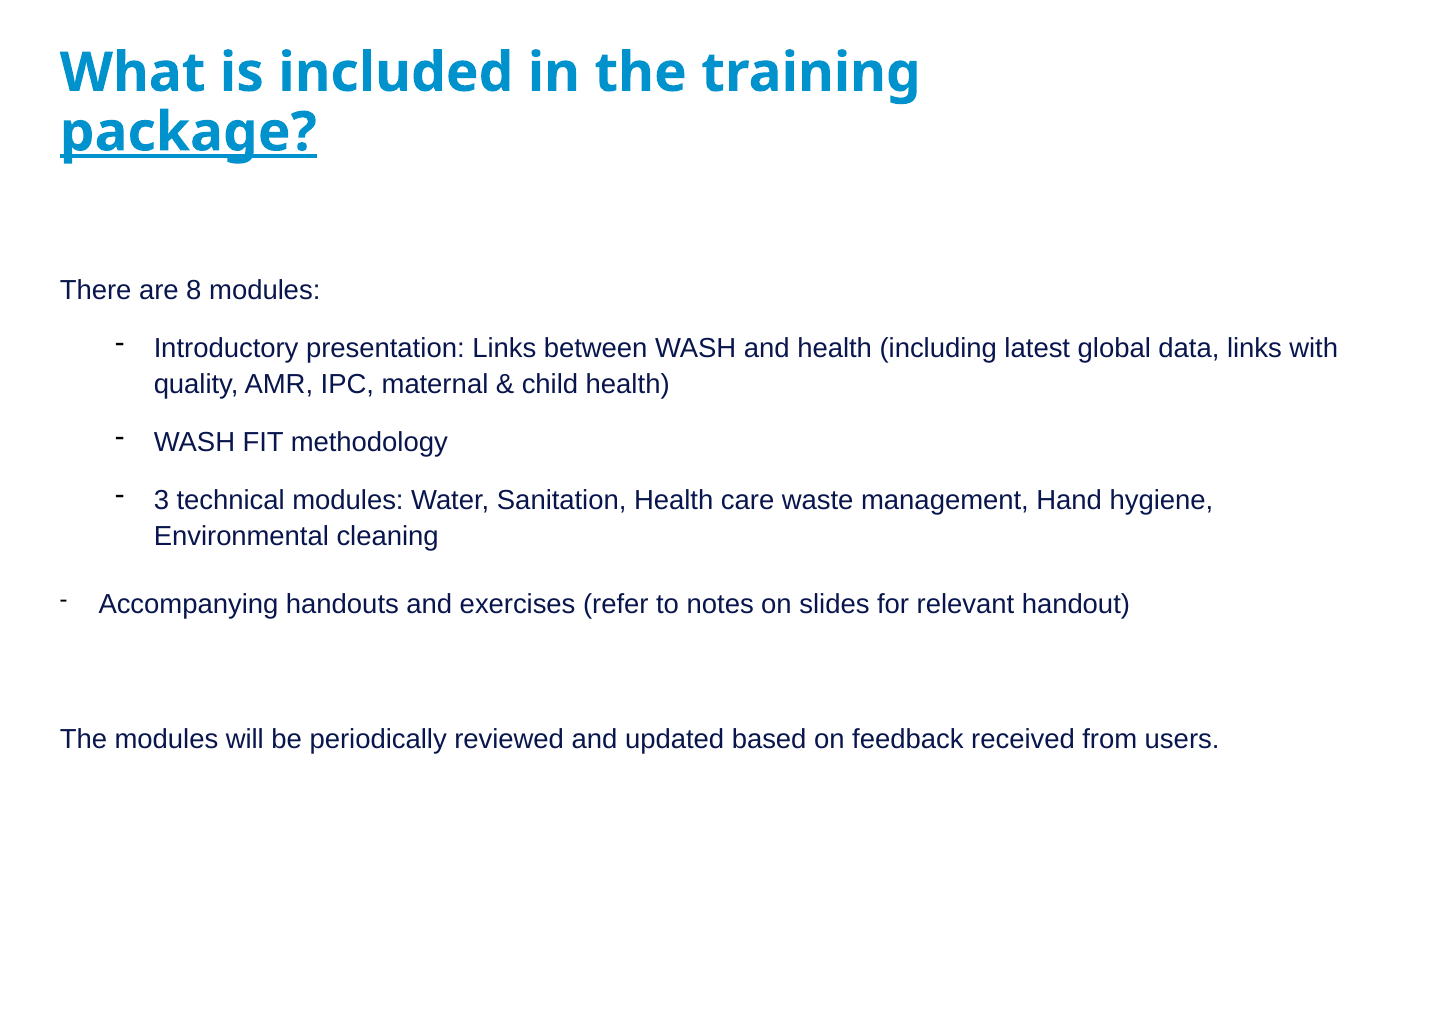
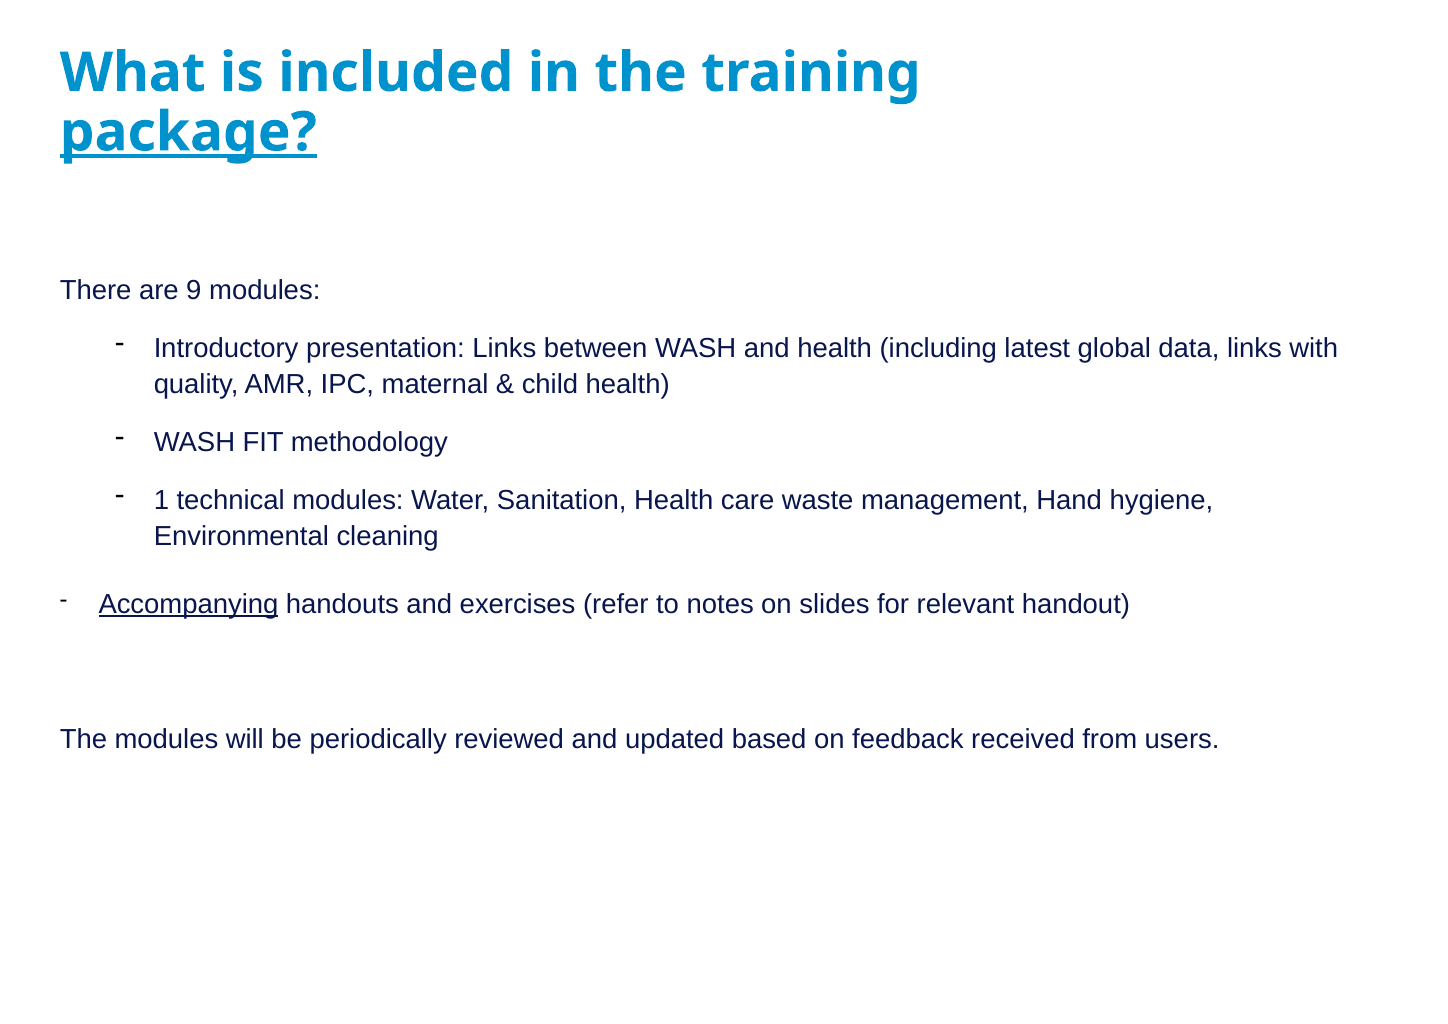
8: 8 -> 9 (194, 290)
3: 3 -> 1 (161, 500)
Accompanying underline: none -> present (188, 604)
